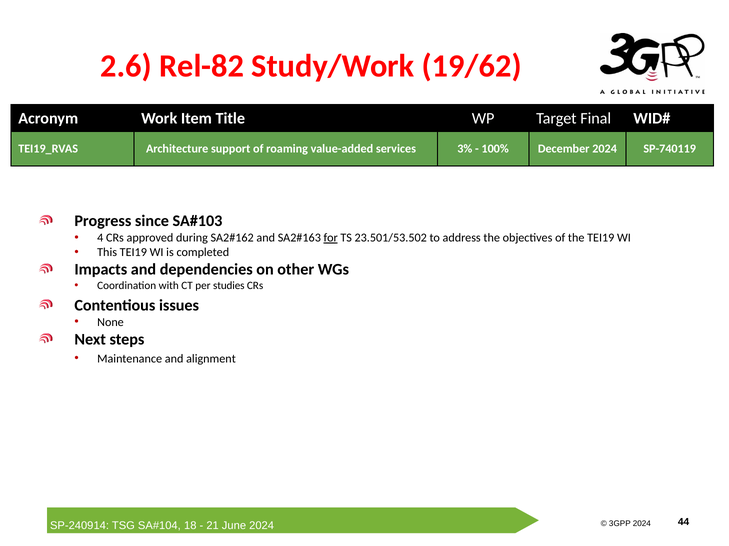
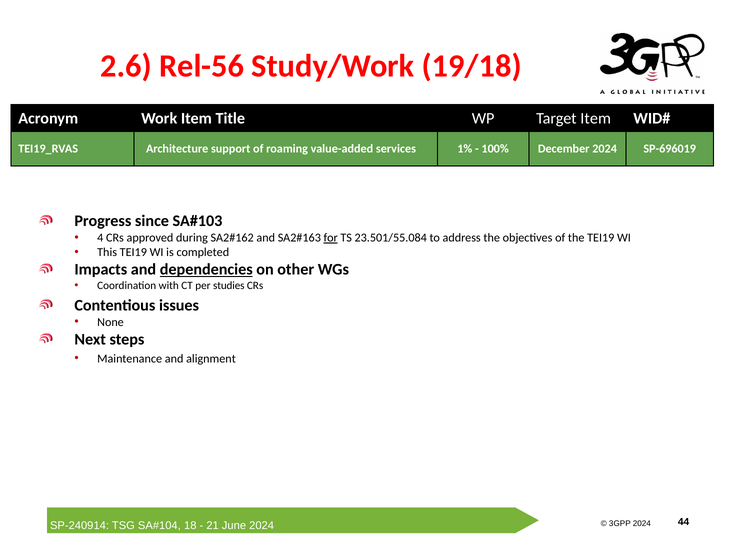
Rel-82: Rel-82 -> Rel-56 (202, 66)
19/62: 19/62 -> 19/18 (472, 66)
Target Final: Final -> Item (596, 118)
3%: 3% -> 1% (465, 149)
SP-740119: SP-740119 -> SP-696019 (670, 149)
23.501/53.502: 23.501/53.502 -> 23.501/55.084 (391, 238)
dependencies underline: none -> present (206, 270)
